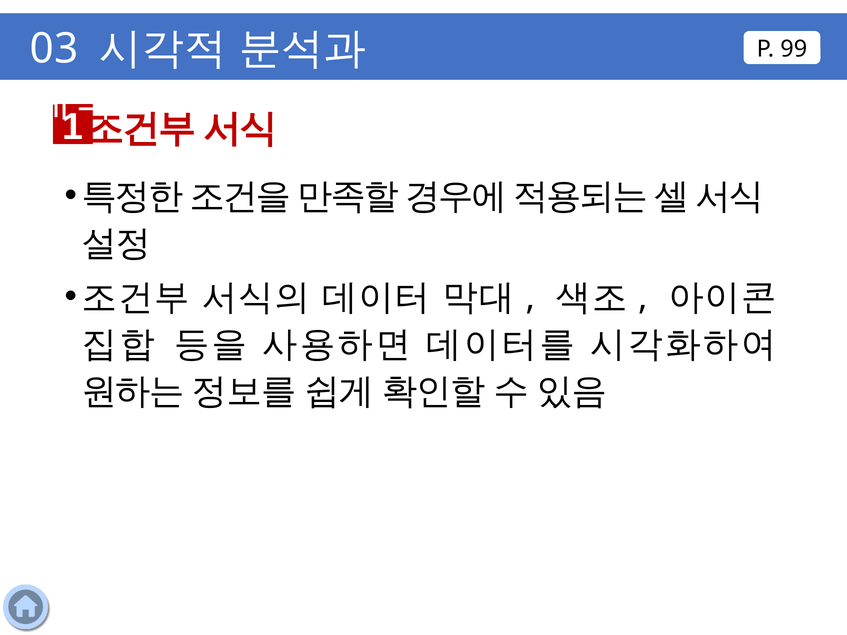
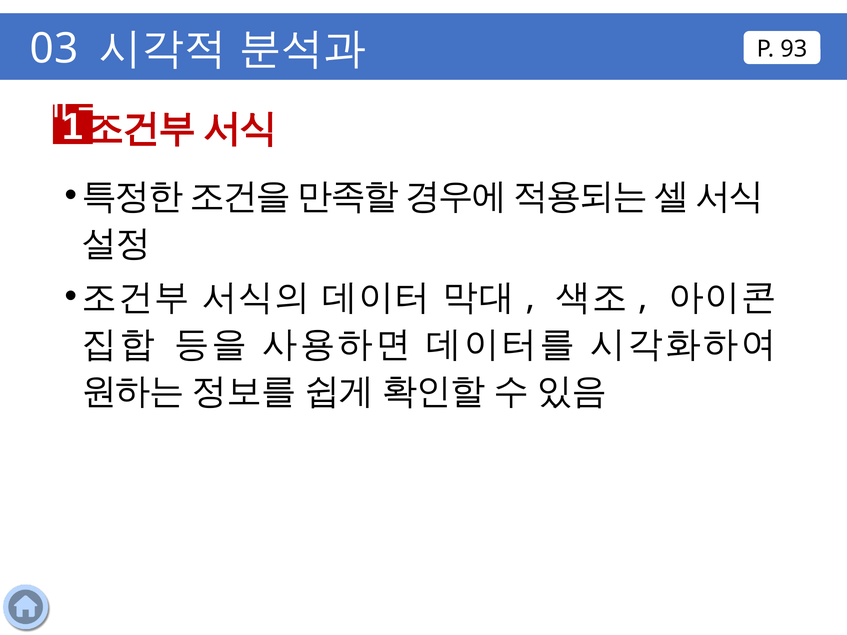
99: 99 -> 93 (794, 49)
